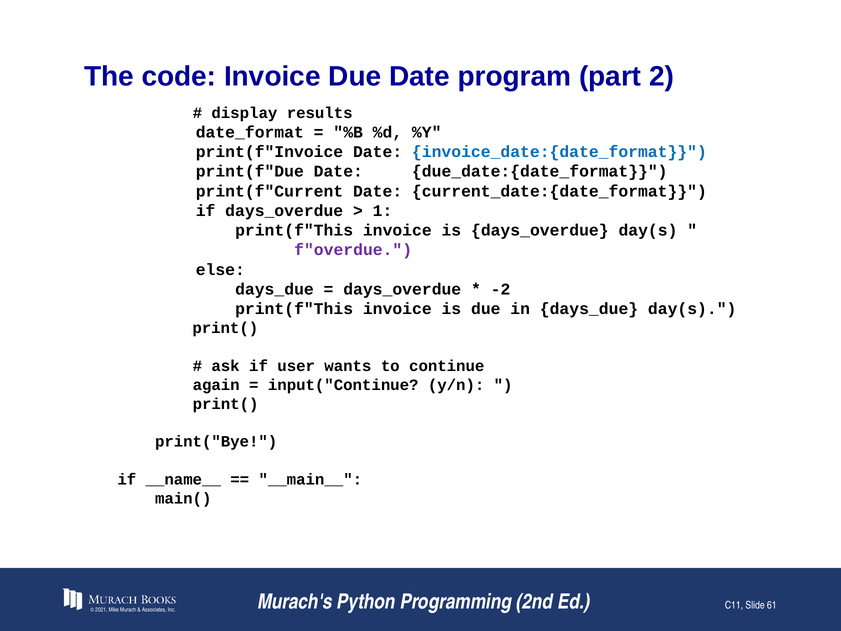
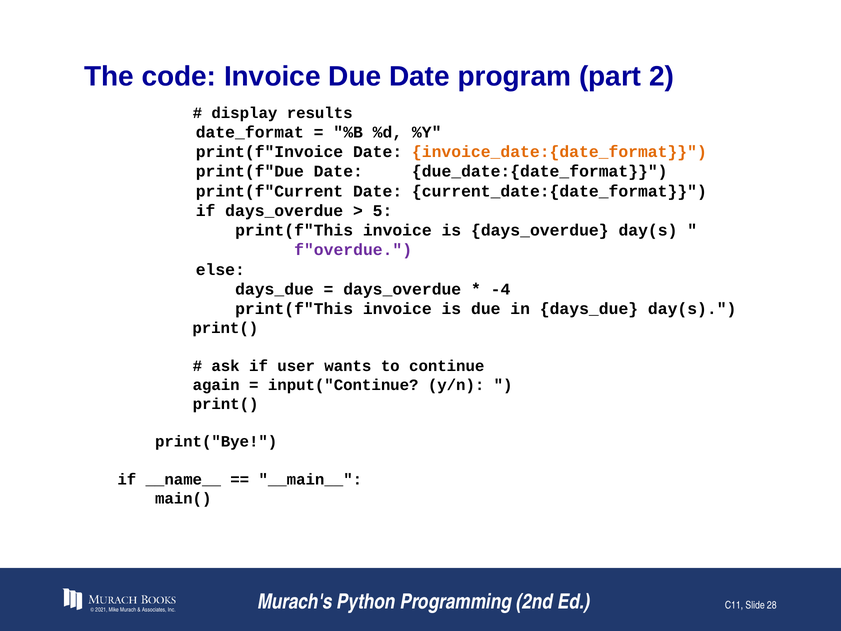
invoice_date:{date_format colour: blue -> orange (559, 152)
1: 1 -> 5 (383, 211)
-2: -2 -> -4 (501, 289)
61: 61 -> 28 (772, 605)
